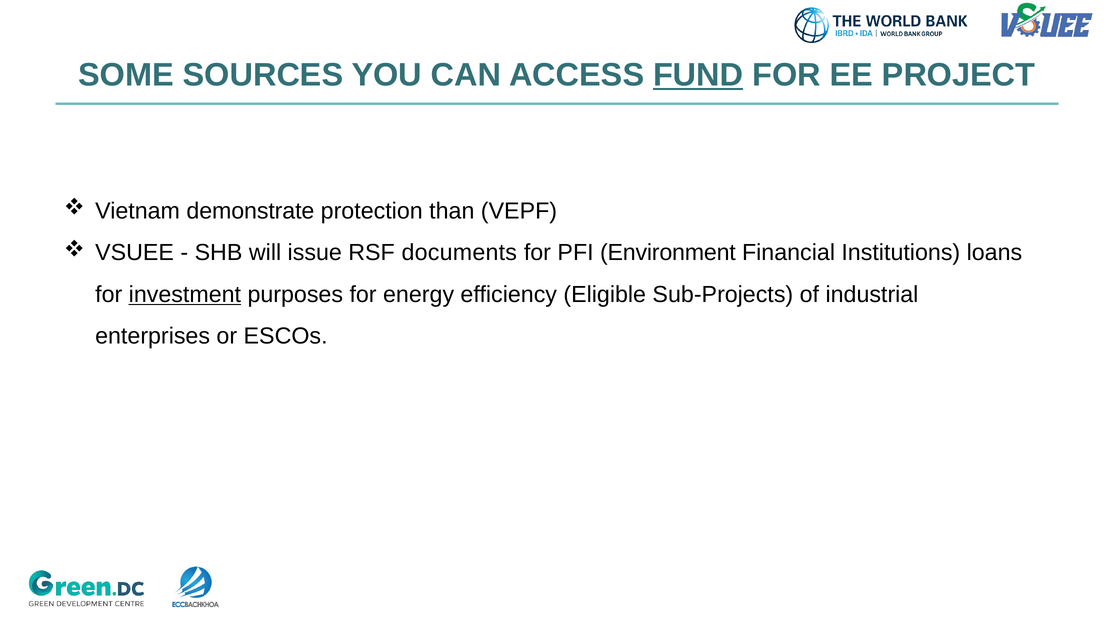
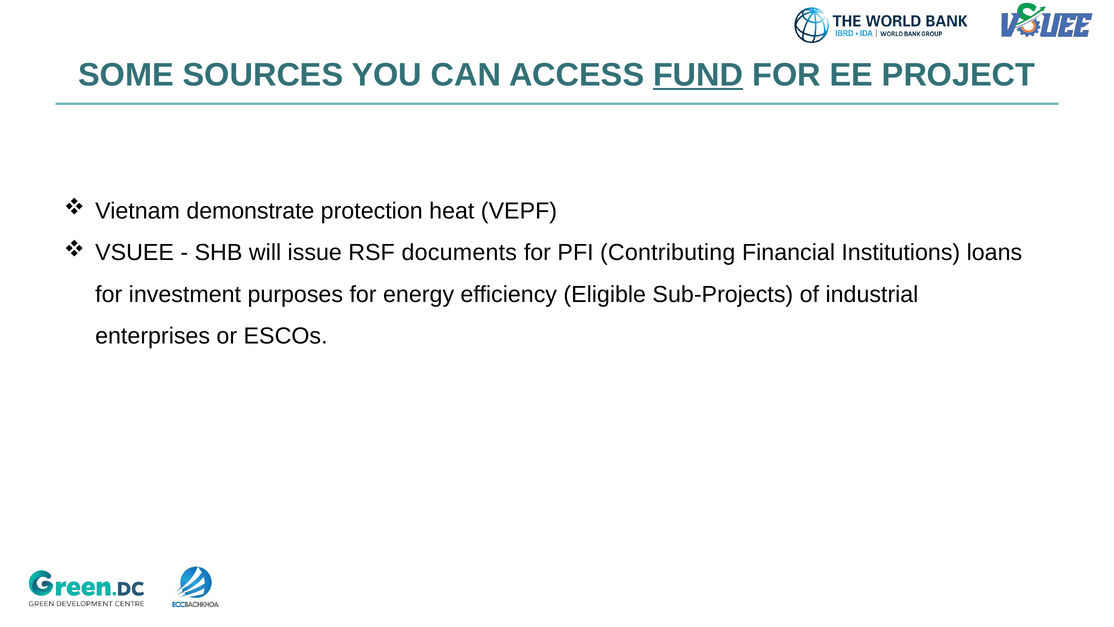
than: than -> heat (452, 211)
Environment: Environment -> Contributing (668, 253)
investment underline: present -> none (185, 294)
